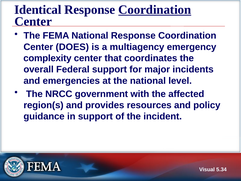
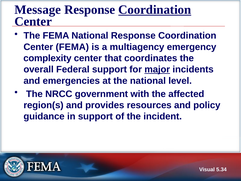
Identical: Identical -> Message (38, 10)
Center DOES: DOES -> FEMA (72, 47)
major underline: none -> present (157, 69)
